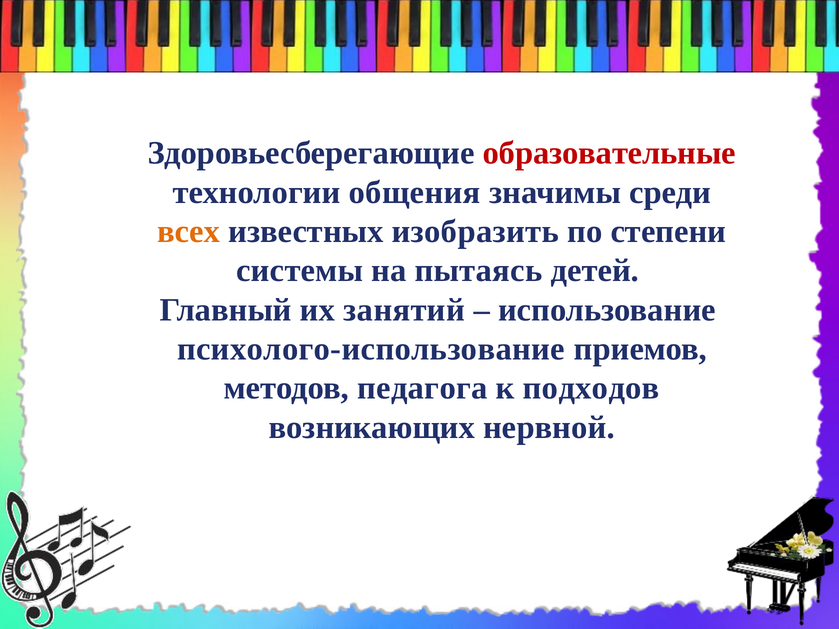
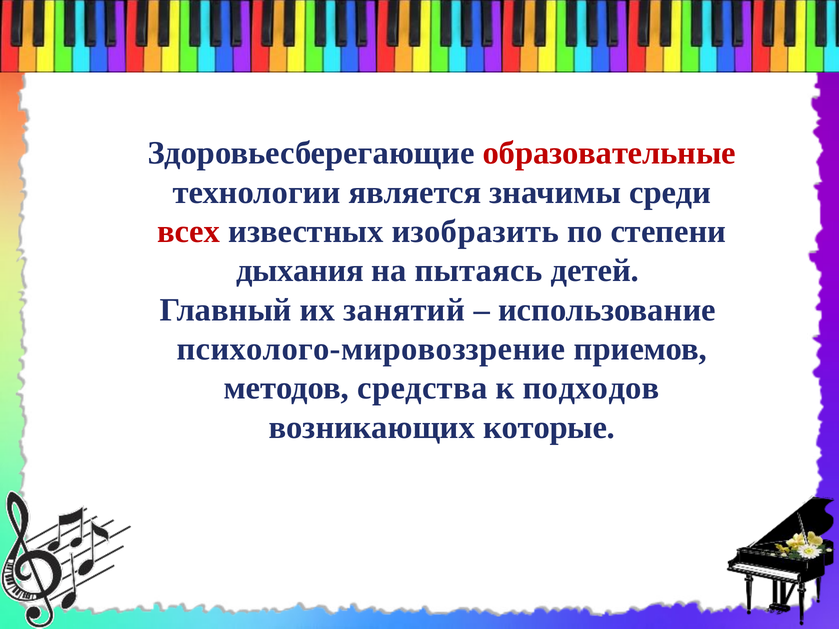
общения: общения -> является (415, 192)
всех colour: orange -> red (189, 232)
системы: системы -> дыхания (300, 271)
психолого-использование: психолого-использование -> психолого-мировоззрение (371, 349)
педагога: педагога -> средства (422, 388)
нервной: нервной -> которые (549, 427)
